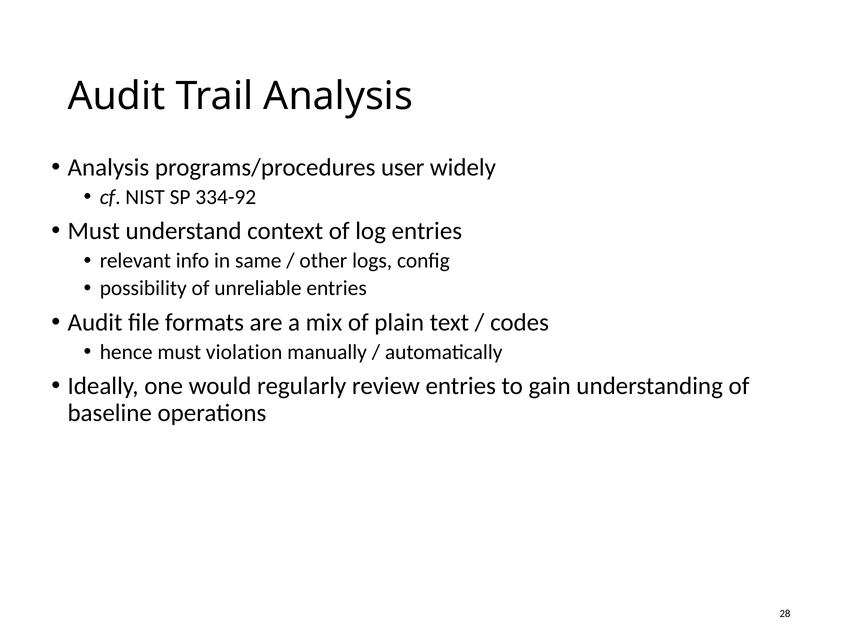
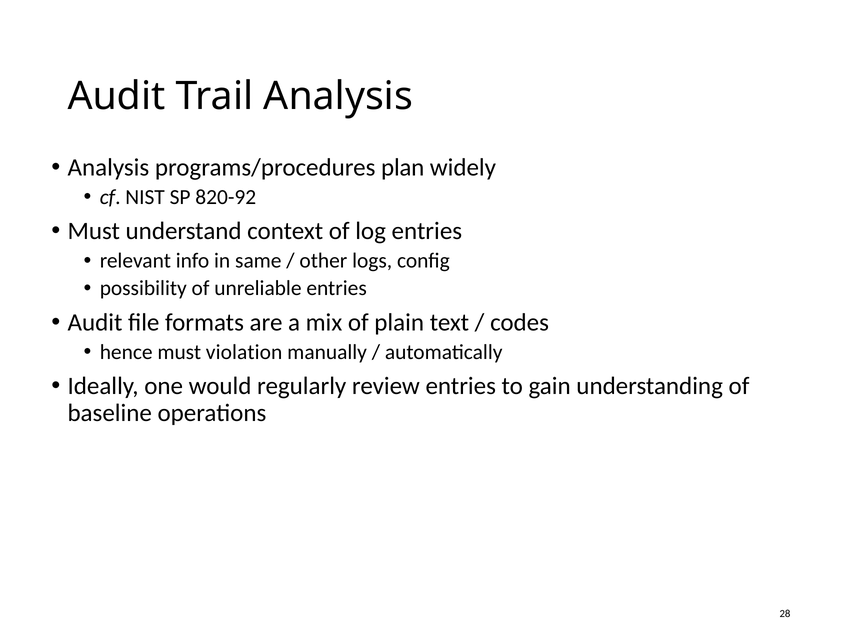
user: user -> plan (403, 168)
334-92: 334-92 -> 820-92 (226, 197)
